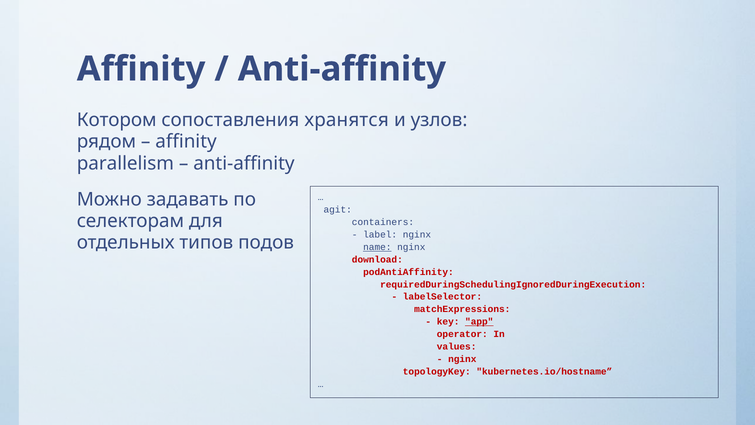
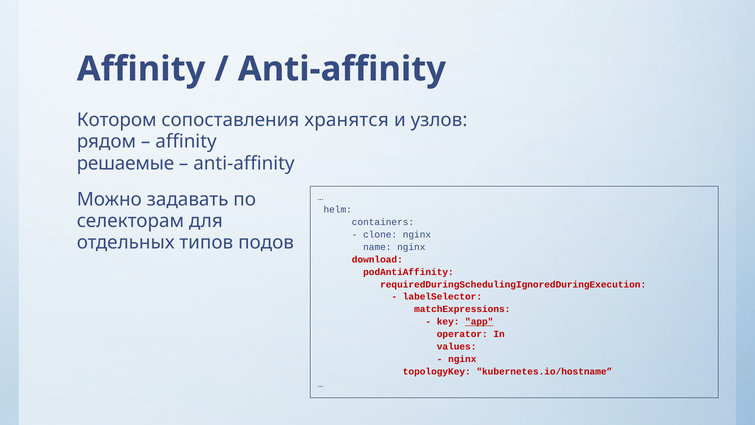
parallelism: parallelism -> решаемые (125, 163)
agit: agit -> helm (338, 210)
label: label -> clone (380, 235)
name underline: present -> none (377, 247)
